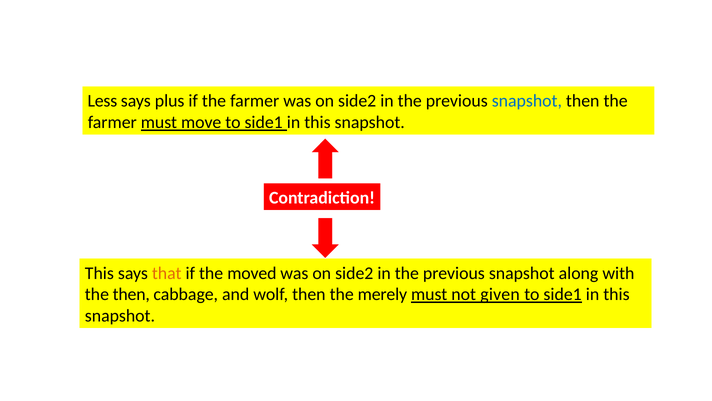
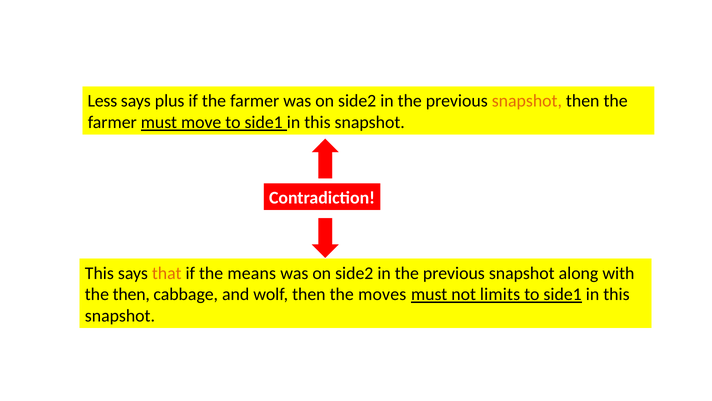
snapshot colour: blue -> orange (527, 101)
moved: moved -> means (252, 273)
merely: merely -> moves (382, 294)
given: given -> limits (500, 294)
